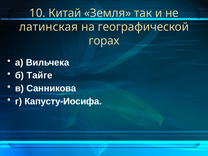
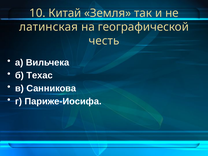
горах: горах -> честь (104, 41)
Тайге: Тайге -> Техас (40, 75)
Капусту-Иосифа: Капусту-Иосифа -> Париже-Иосифа (63, 101)
